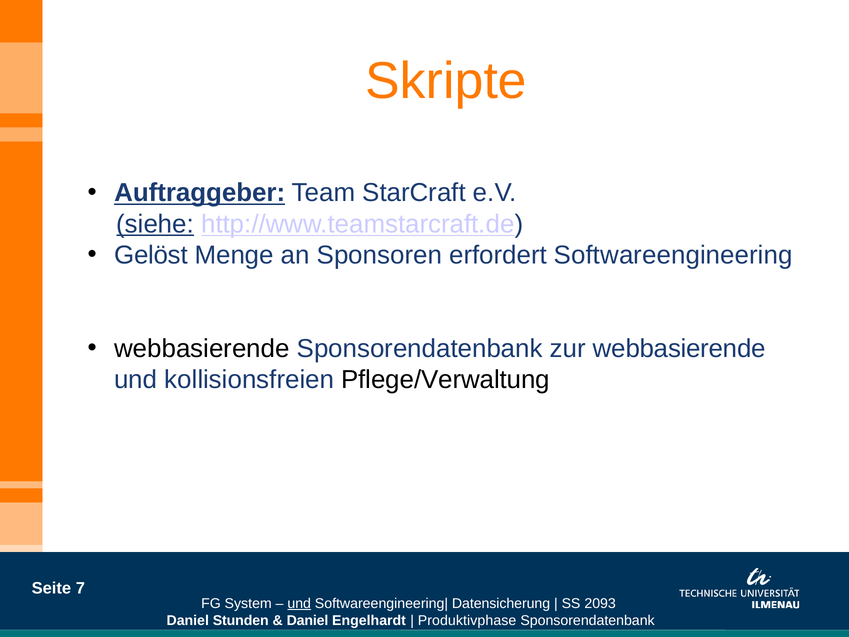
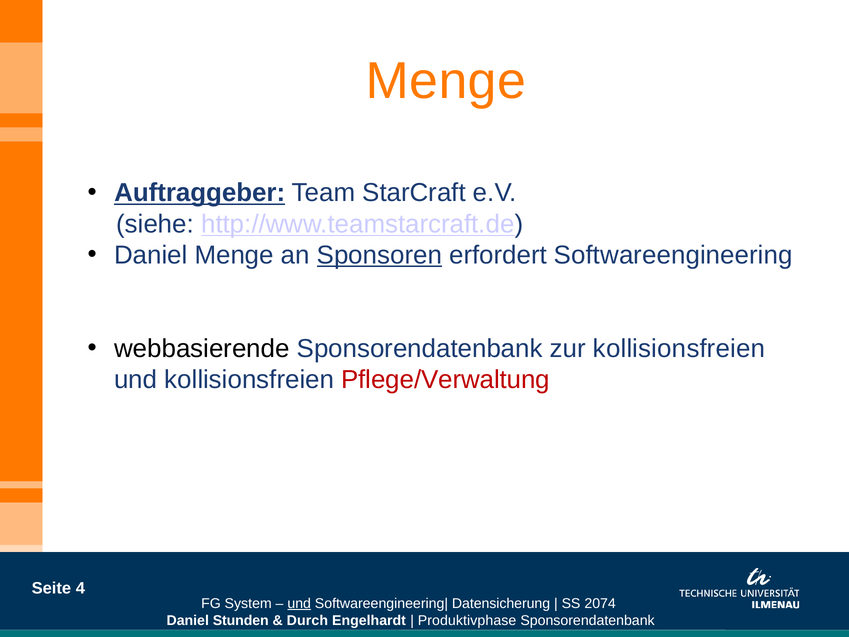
Skripte: Skripte -> Menge (446, 81)
siehe underline: present -> none (155, 224)
Gelöst: Gelöst -> Daniel (151, 255)
Sponsoren underline: none -> present (379, 255)
zur webbasierende: webbasierende -> kollisionsfreien (679, 348)
Pflege/Verwaltung colour: black -> red (446, 380)
7: 7 -> 4 (80, 588)
2093: 2093 -> 2074 (600, 603)
Daniel: Daniel -> Durch (307, 620)
